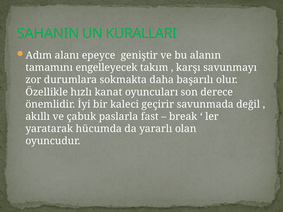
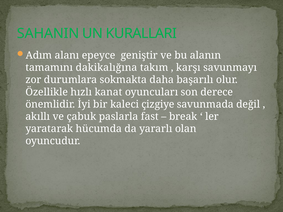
engelleyecek: engelleyecek -> dakikalığına (106, 68)
geçirir: geçirir -> çizgiye (158, 104)
